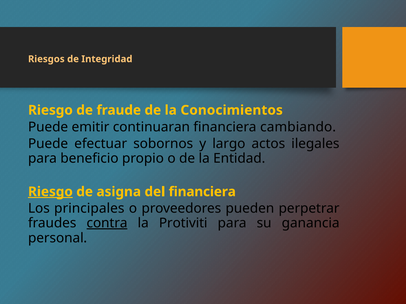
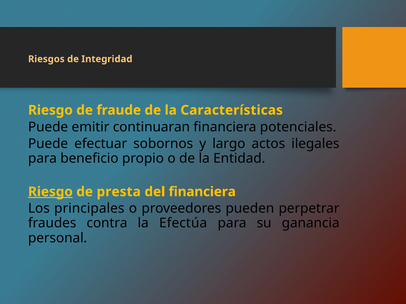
Conocimientos: Conocimientos -> Características (232, 110)
cambiando: cambiando -> potenciales (298, 127)
asigna: asigna -> presta (119, 192)
contra underline: present -> none (107, 223)
Protiviti: Protiviti -> Efectúa (183, 223)
